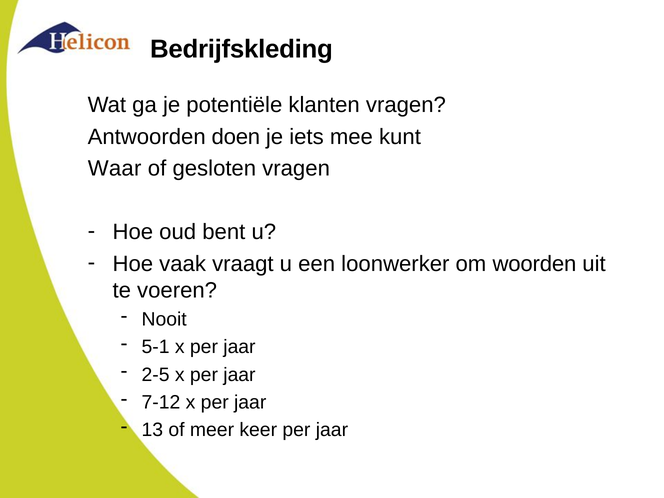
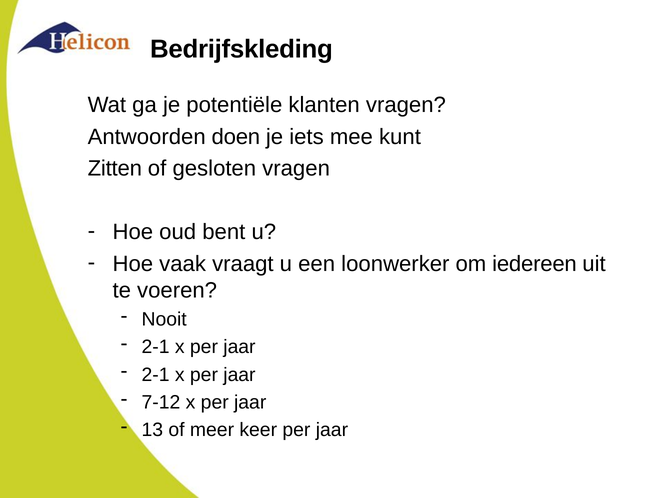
Waar: Waar -> Zitten (115, 169)
woorden: woorden -> iedereen (534, 264)
5-1: 5-1 -> 2-1 (156, 347)
2-5: 2-5 -> 2-1 (156, 375)
